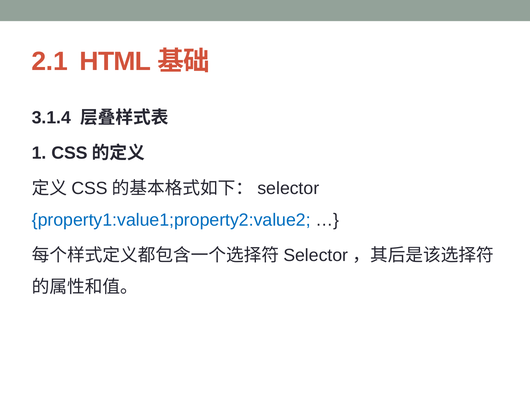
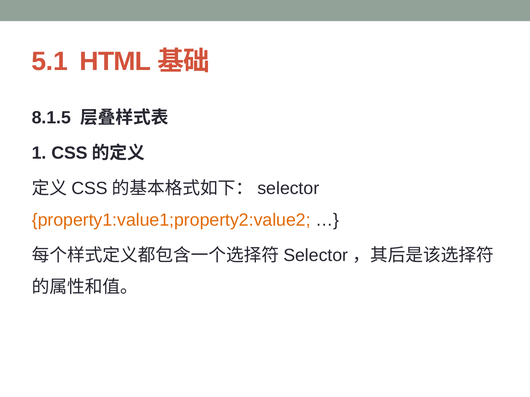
2.1: 2.1 -> 5.1 (50, 61)
3.1.4: 3.1.4 -> 8.1.5 (51, 118)
property1:value1;property2:value2 colour: blue -> orange (171, 220)
